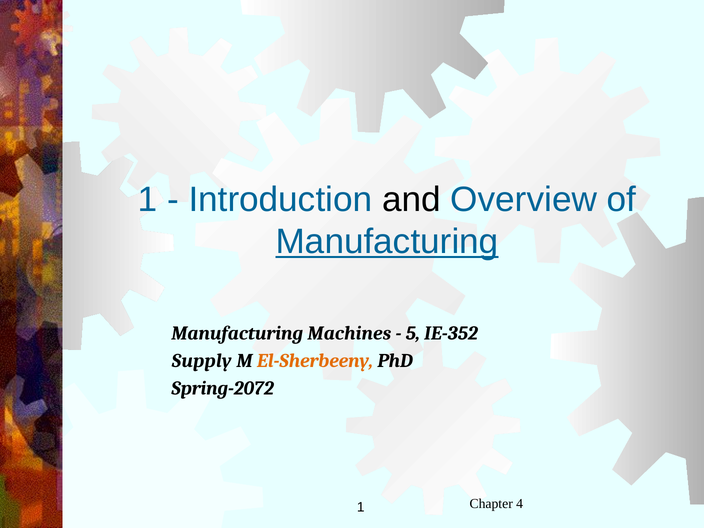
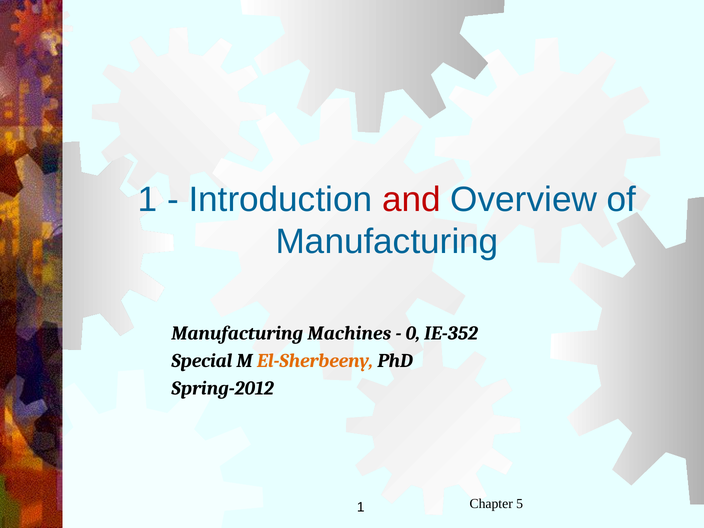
and colour: black -> red (411, 200)
Manufacturing underline: present -> none (387, 242)
5: 5 -> 0 (413, 333)
Supply: Supply -> Special (202, 361)
Spring-2072: Spring-2072 -> Spring-2012 (222, 388)
4: 4 -> 5 (520, 504)
